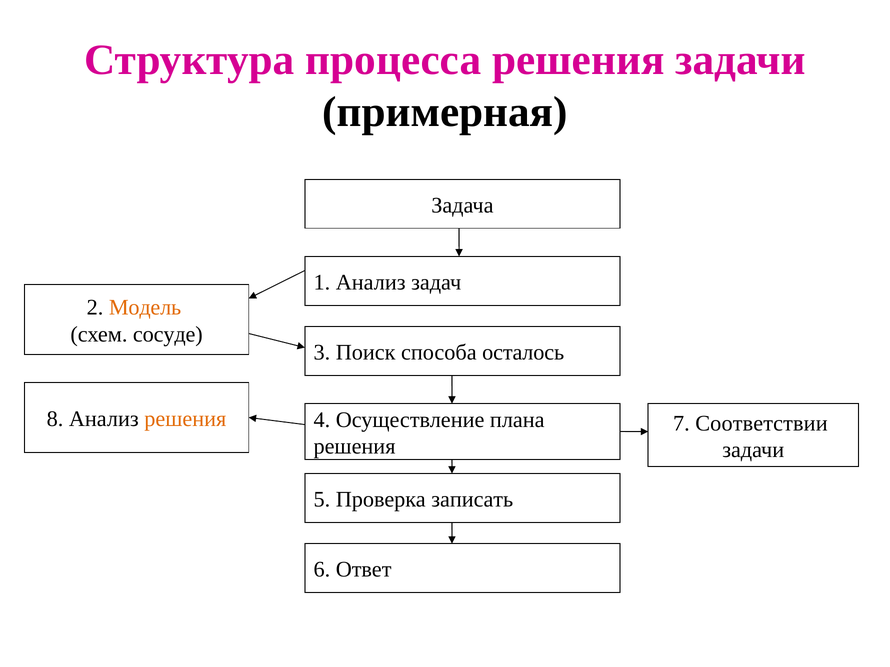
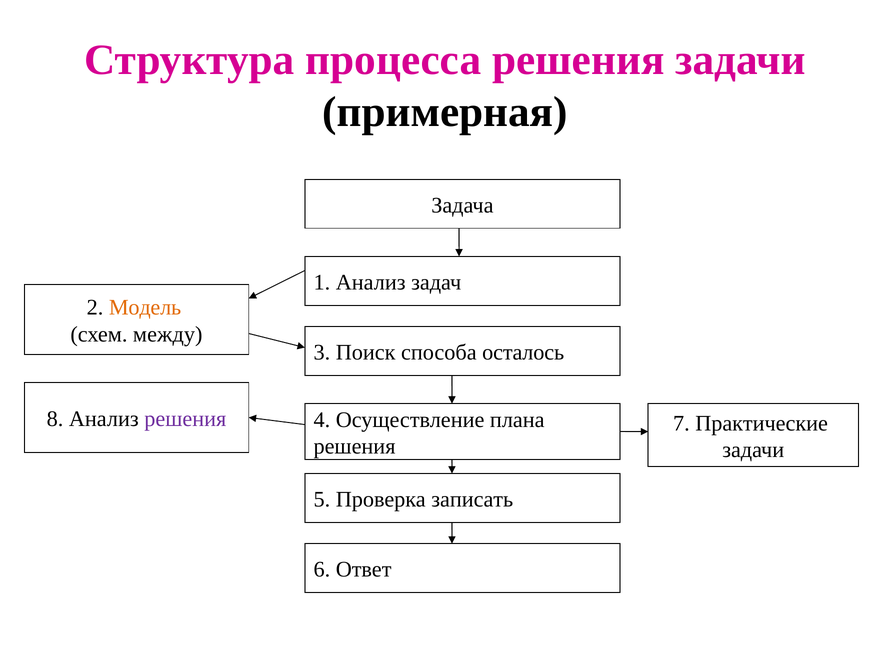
сосуде: сосуде -> между (168, 335)
решения colour: orange -> purple (185, 419)
Соответствии: Соответствии -> Практические (762, 424)
